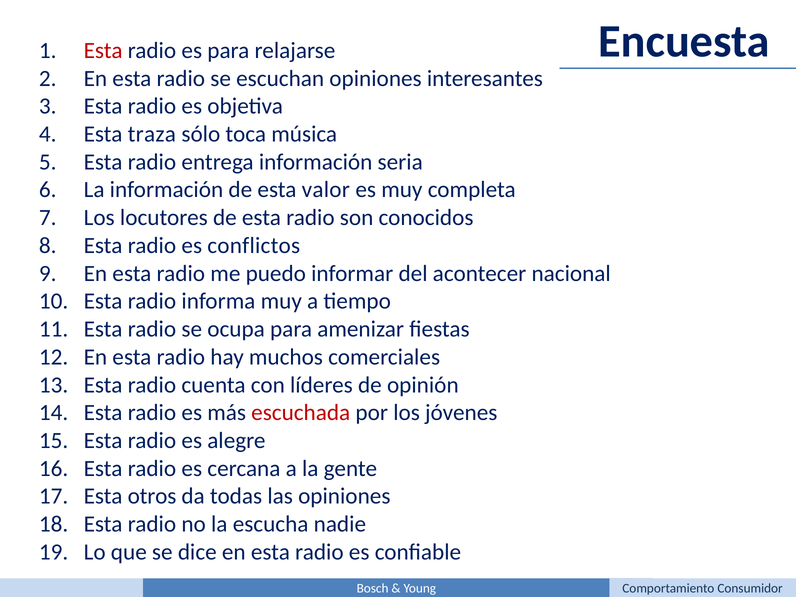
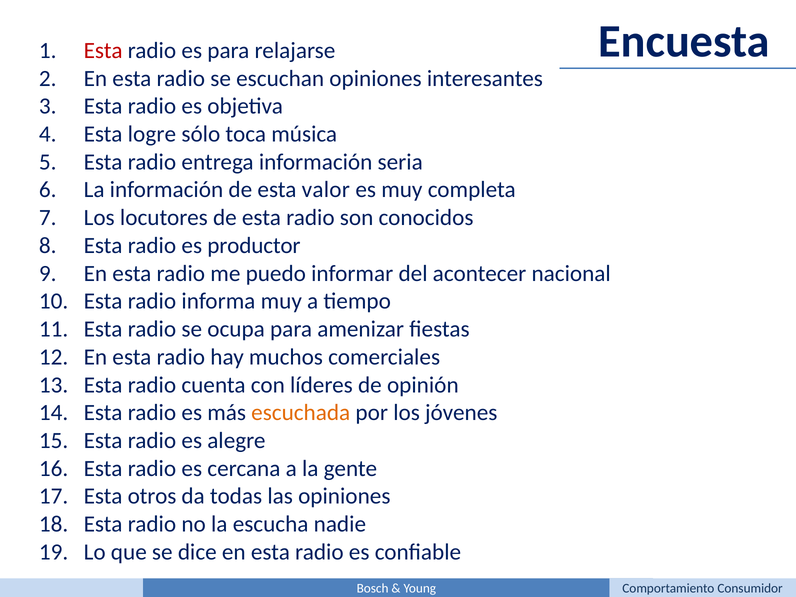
traza: traza -> logre (152, 134)
conflictos: conflictos -> productor (254, 246)
escuchada colour: red -> orange (301, 413)
